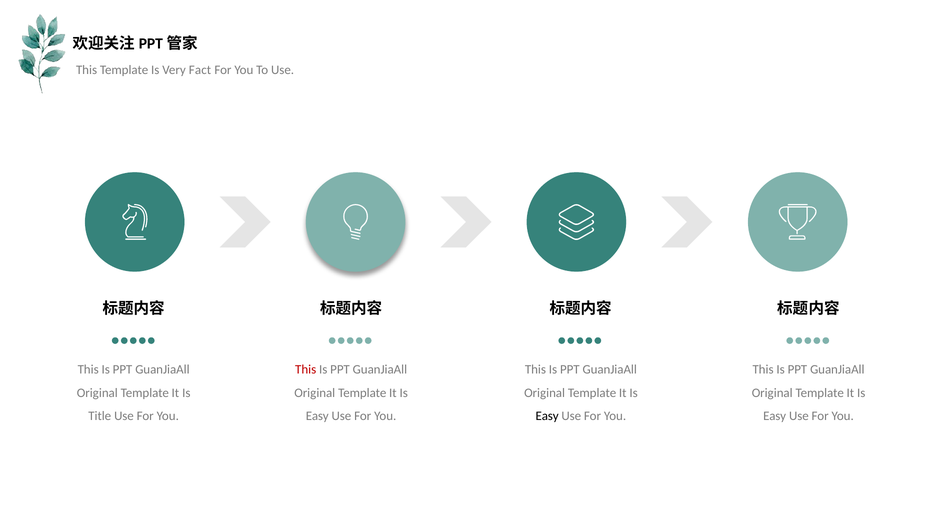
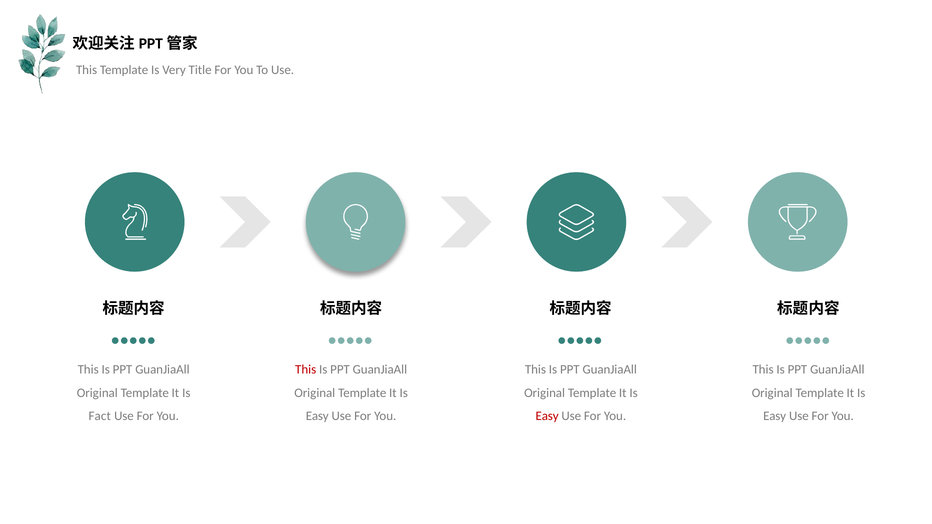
Fact: Fact -> Title (200, 70)
Title: Title -> Fact (100, 416)
Easy colour: black -> red (547, 416)
